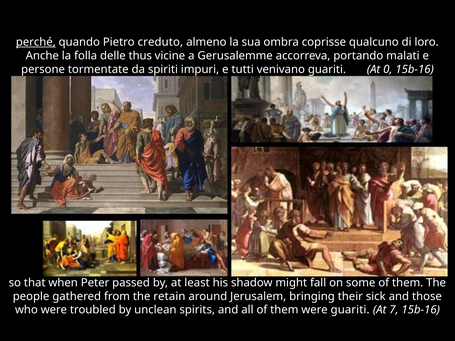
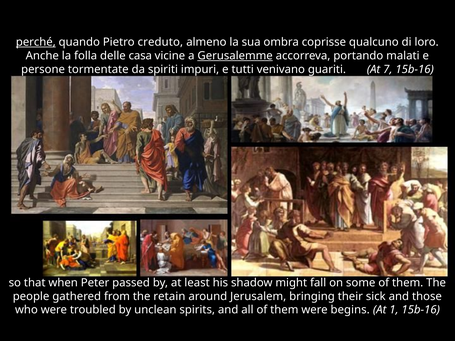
thus: thus -> casa (140, 56)
Gerusalemme underline: none -> present (235, 56)
0: 0 -> 7 (388, 69)
were guariti: guariti -> begins (350, 310)
7: 7 -> 1 (394, 310)
